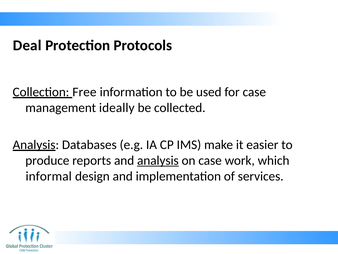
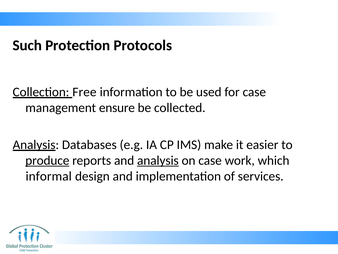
Deal: Deal -> Such (27, 45)
ideally: ideally -> ensure (117, 108)
produce underline: none -> present (47, 160)
